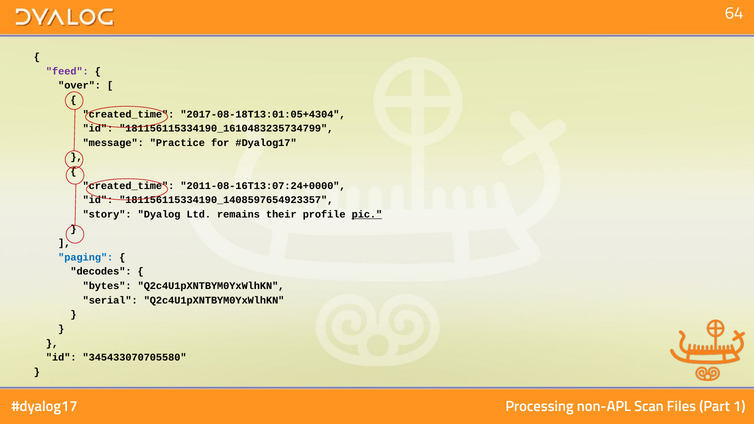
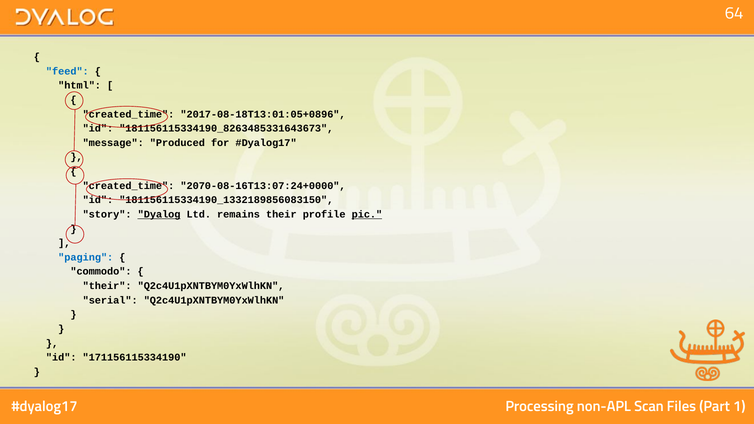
feed colour: purple -> blue (67, 71)
over: over -> html (80, 86)
2017-08-18T13:01:05+4304: 2017-08-18T13:01:05+4304 -> 2017-08-18T13:01:05+0896 (263, 114)
181156115334190_1610483235734799: 181156115334190_1610483235734799 -> 181156115334190_8263485331643673 (226, 129)
Practice: Practice -> Produced (177, 143)
2011-08-16T13:07:24+0000: 2011-08-16T13:07:24+0000 -> 2070-08-16T13:07:24+0000 (263, 186)
181156115334190_1408597654923357: 181156115334190_1408597654923357 -> 181156115334190_1332189856083150 (226, 200)
Dyalog underline: none -> present (159, 214)
decodes: decodes -> commodo (101, 272)
bytes: bytes -> their (107, 286)
345433070705580: 345433070705580 -> 171156115334190 (135, 358)
